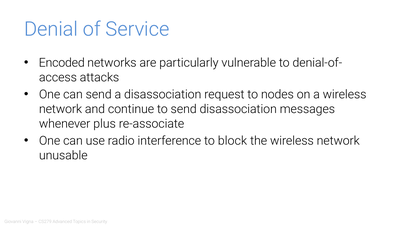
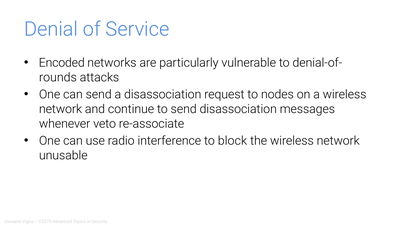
access: access -> rounds (58, 77)
plus: plus -> veto (105, 124)
